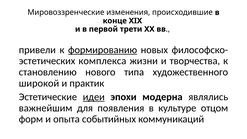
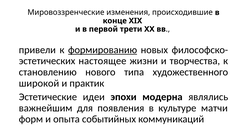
комплекса: комплекса -> настоящее (102, 61)
идеи underline: present -> none (94, 97)
отцом: отцом -> матчи (214, 108)
